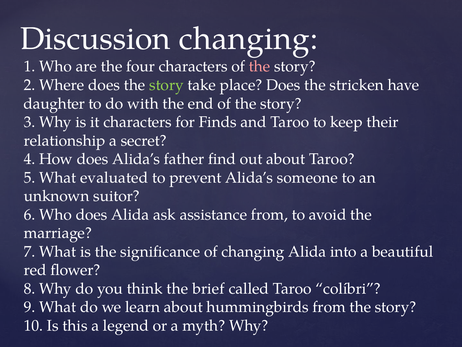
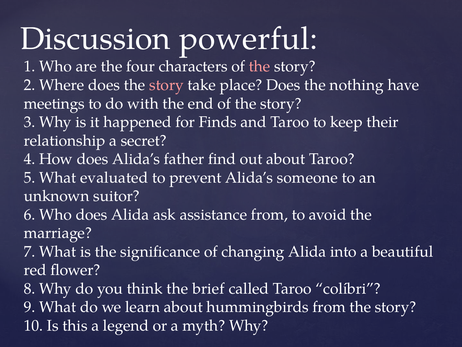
Discussion changing: changing -> powerful (248, 39)
story colour: light green -> pink (166, 85)
stricken: stricken -> nothing (357, 85)
daughter: daughter -> meetings (54, 103)
it characters: characters -> happened (138, 122)
